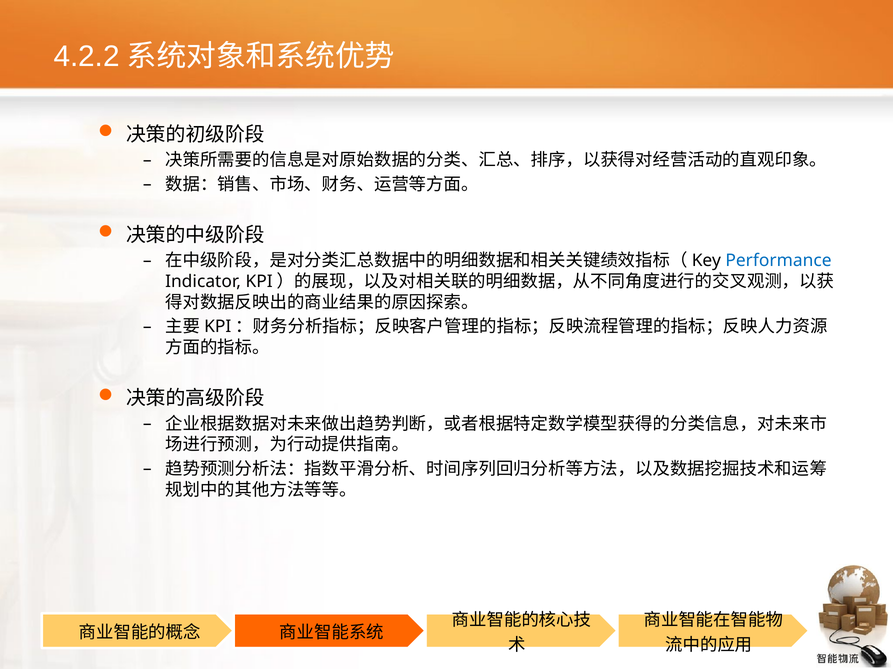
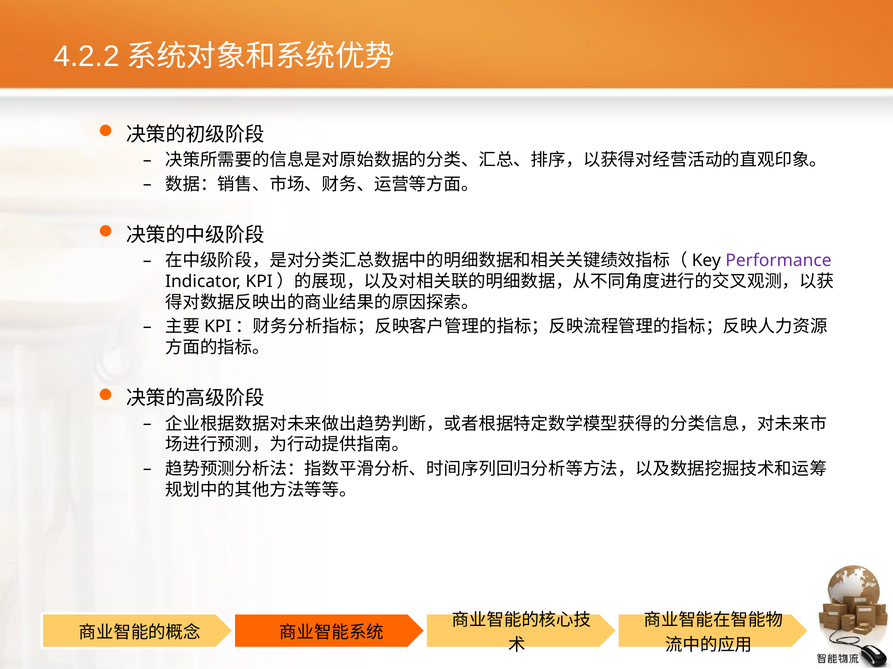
Performance colour: blue -> purple (778, 261)
